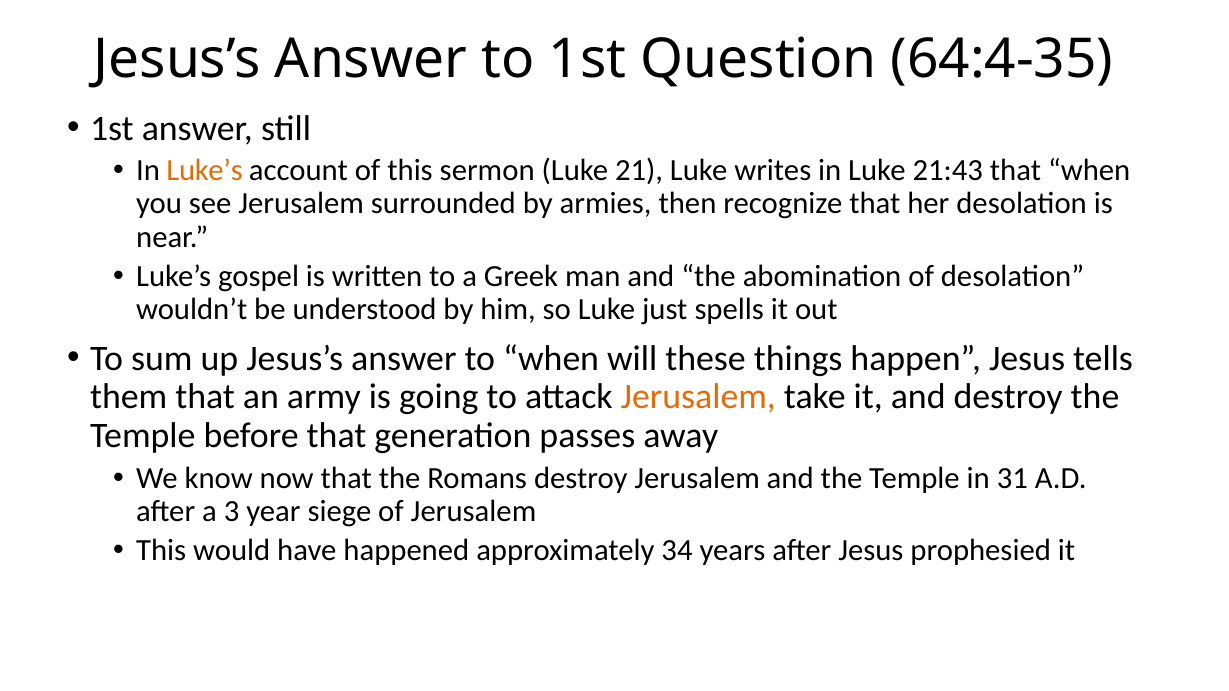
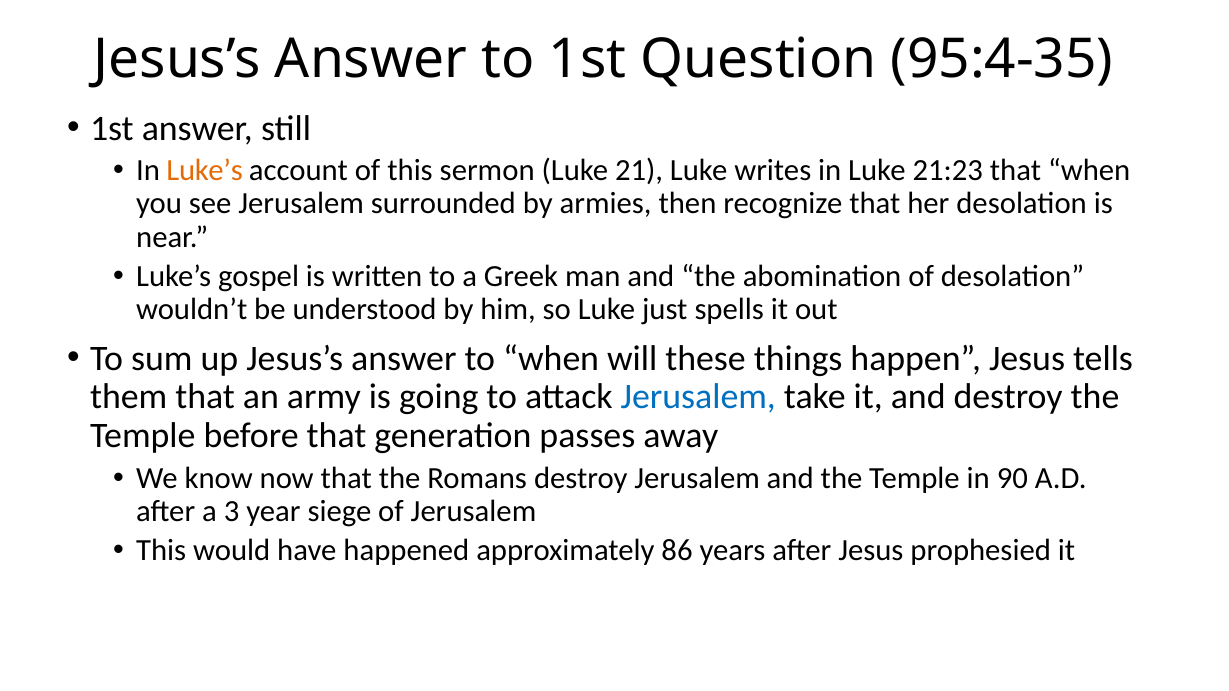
64:4-35: 64:4-35 -> 95:4-35 (1002, 59)
21:43: 21:43 -> 21:23 (948, 171)
Jerusalem colour: orange -> blue (698, 397)
31: 31 -> 90 (1012, 478)
34: 34 -> 86 (677, 551)
